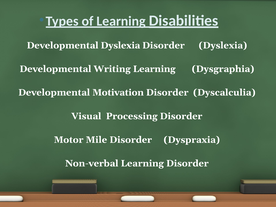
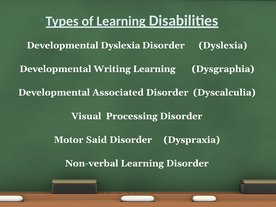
Motivation: Motivation -> Associated (118, 92)
Mile: Mile -> Said (96, 140)
